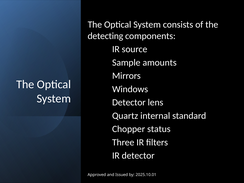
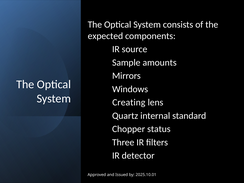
detecting: detecting -> expected (105, 36)
Detector: Detector -> Creating (129, 102)
